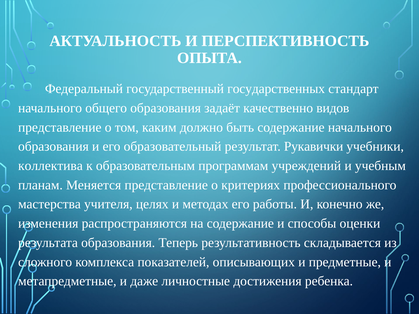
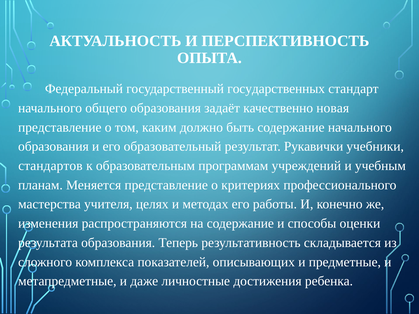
видов: видов -> новая (333, 108)
коллектива: коллектива -> стандартов (50, 166)
